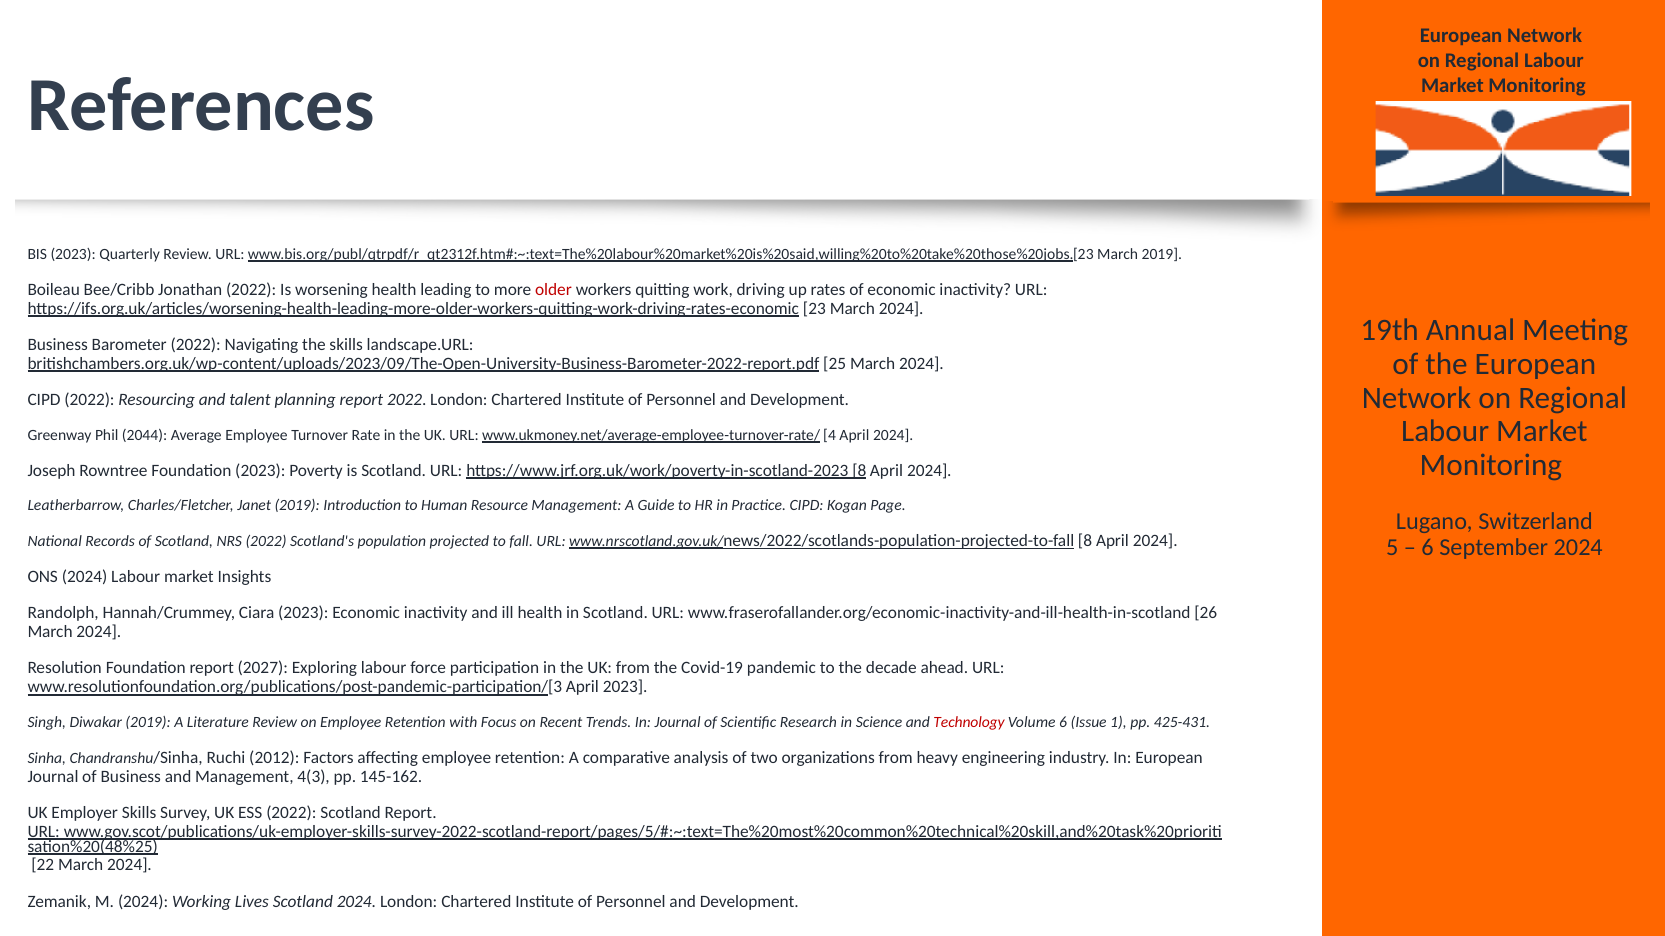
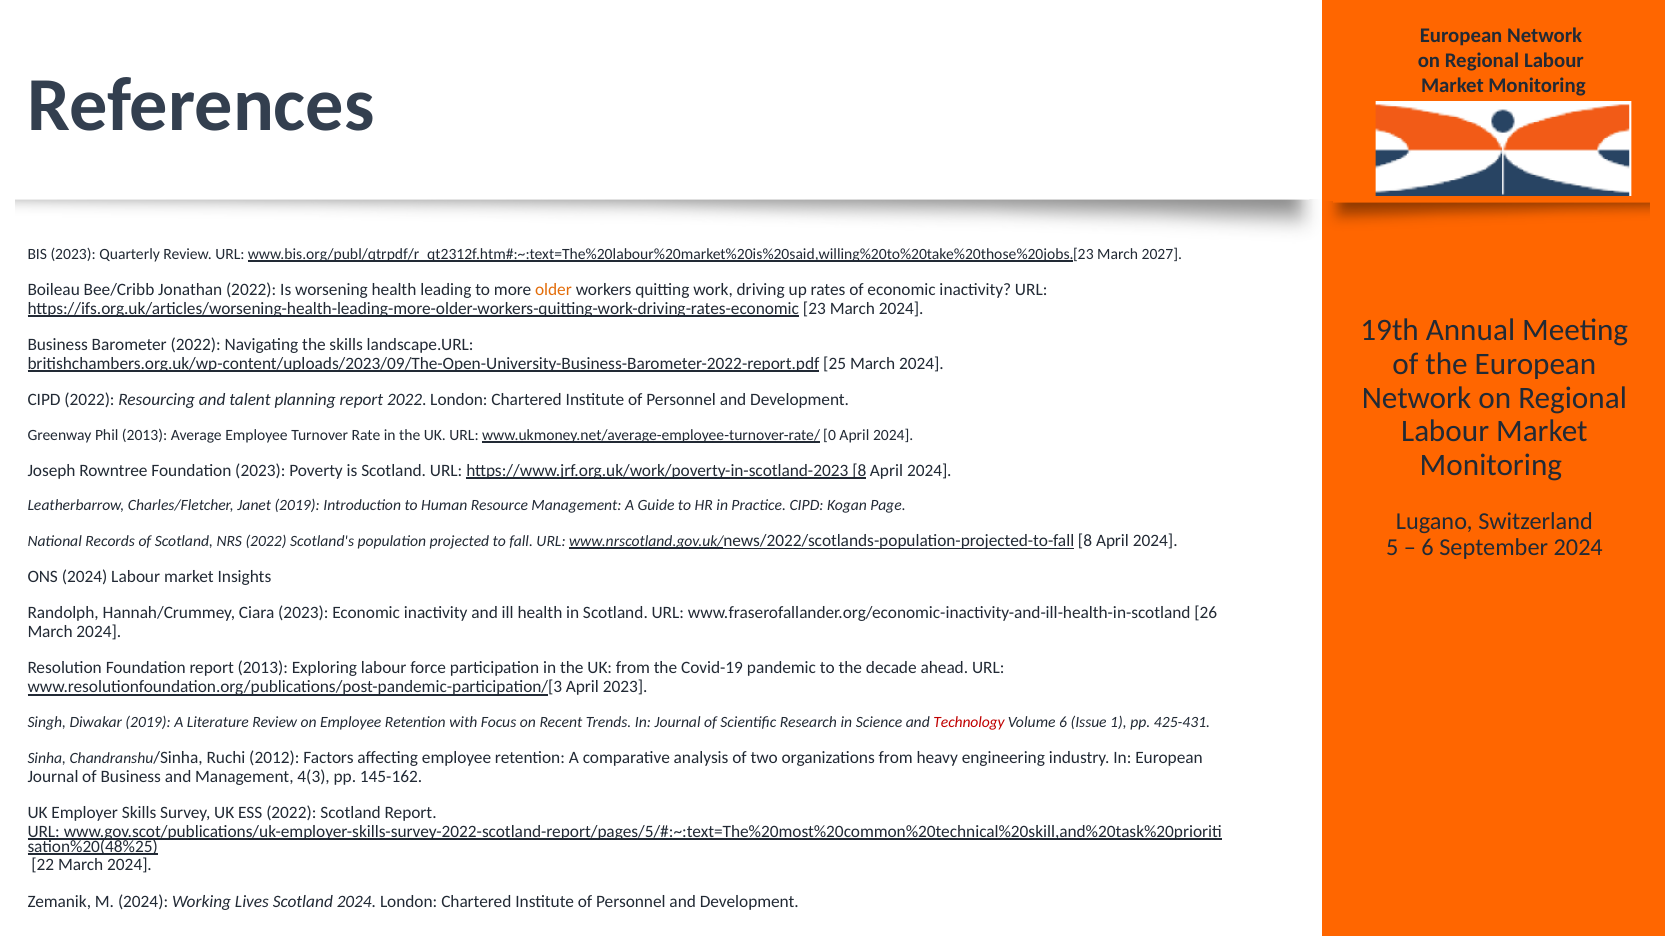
March 2019: 2019 -> 2027 (1162, 255)
older colour: red -> orange (553, 290)
Phil 2044: 2044 -> 2013 (145, 435)
4: 4 -> 0 (830, 435)
report 2027: 2027 -> 2013 (263, 669)
